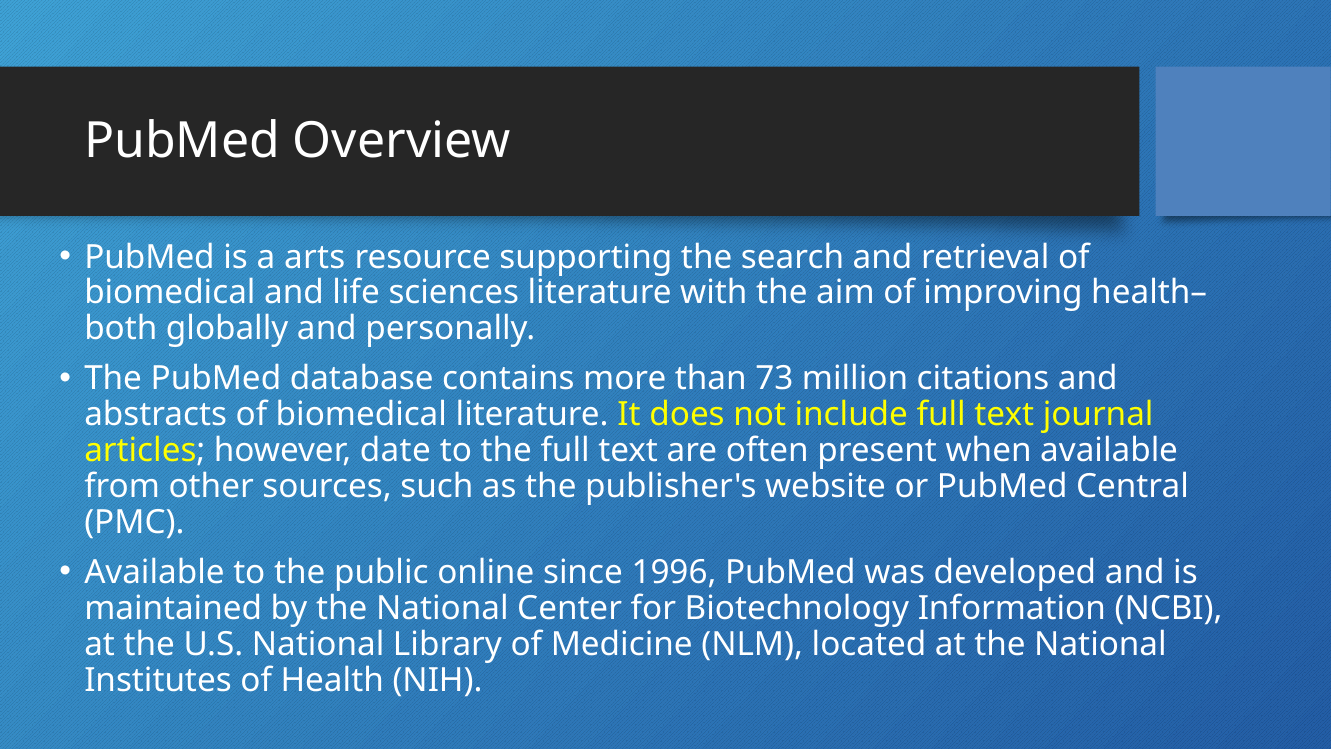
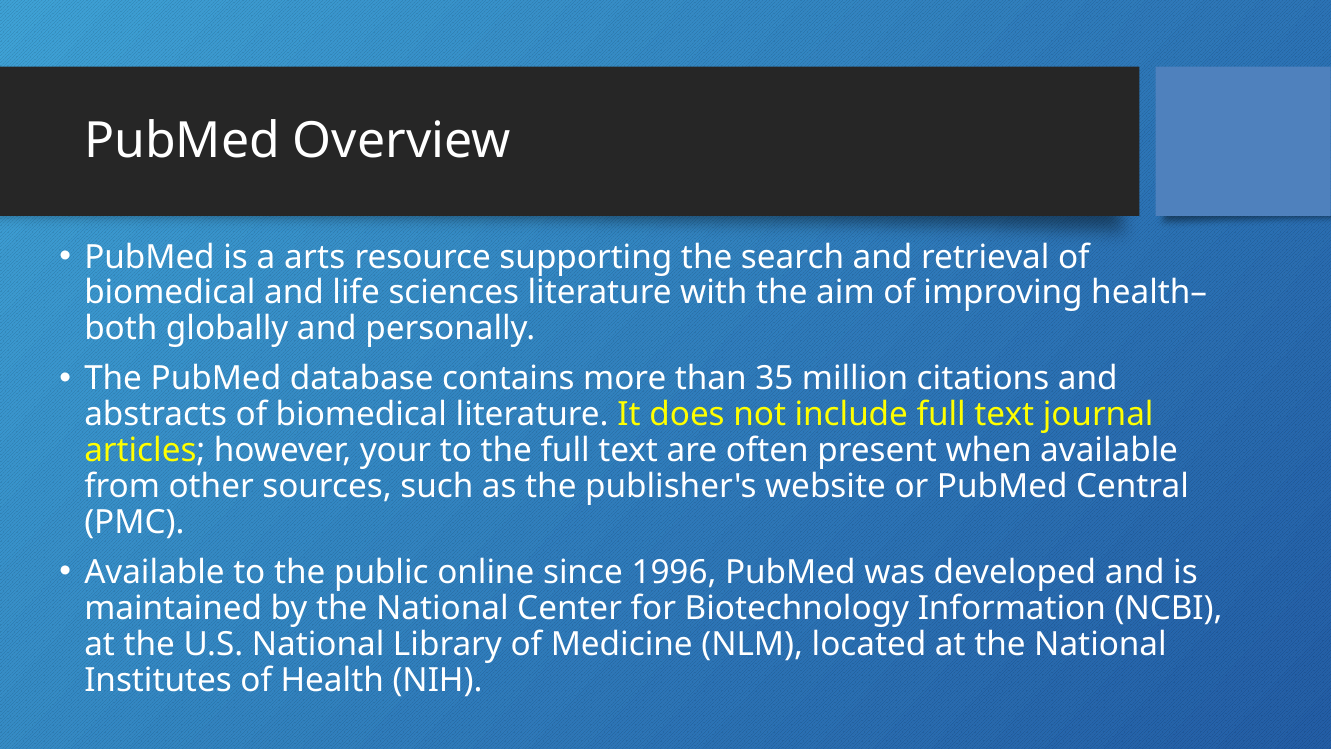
73: 73 -> 35 (774, 379)
date: date -> your (395, 450)
